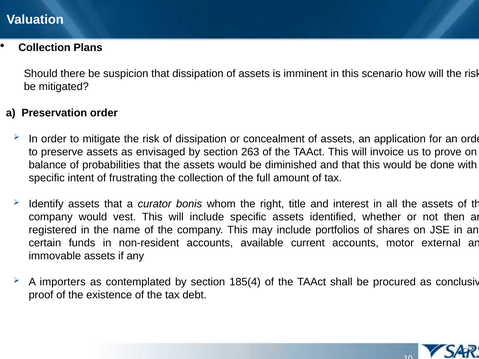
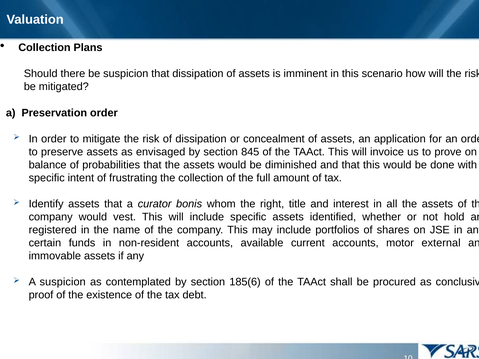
263: 263 -> 845 (250, 152)
then: then -> hold (454, 217)
A importers: importers -> suspicion (63, 282)
185(4: 185(4 -> 185(6 (245, 282)
